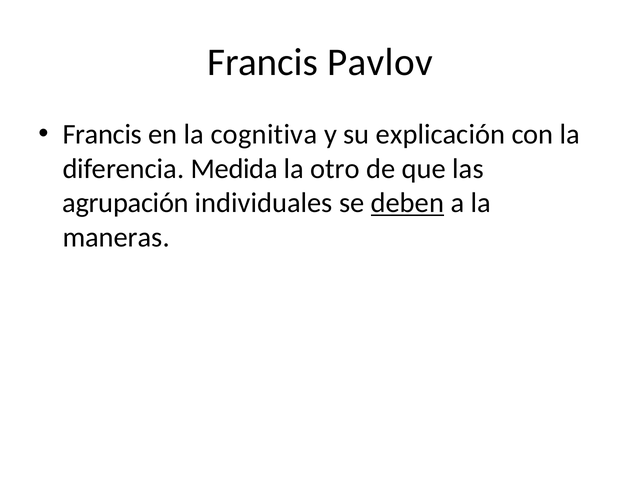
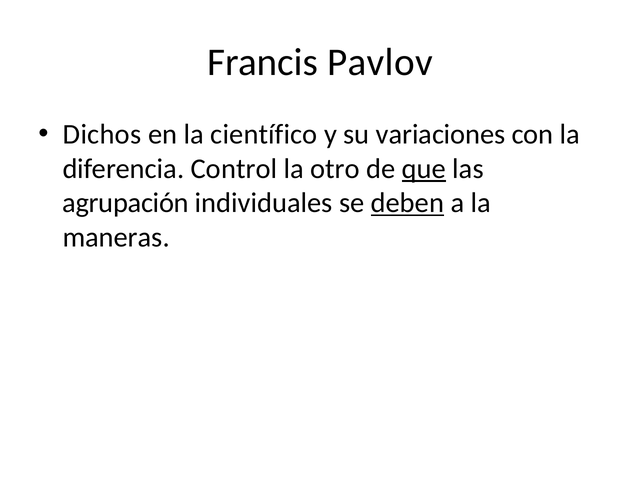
Francis: Francis -> Dichos (102, 134)
cognitiva: cognitiva -> científico (264, 134)
explicación: explicación -> variaciones (441, 134)
Medida: Medida -> Control (234, 169)
que underline: none -> present (424, 169)
